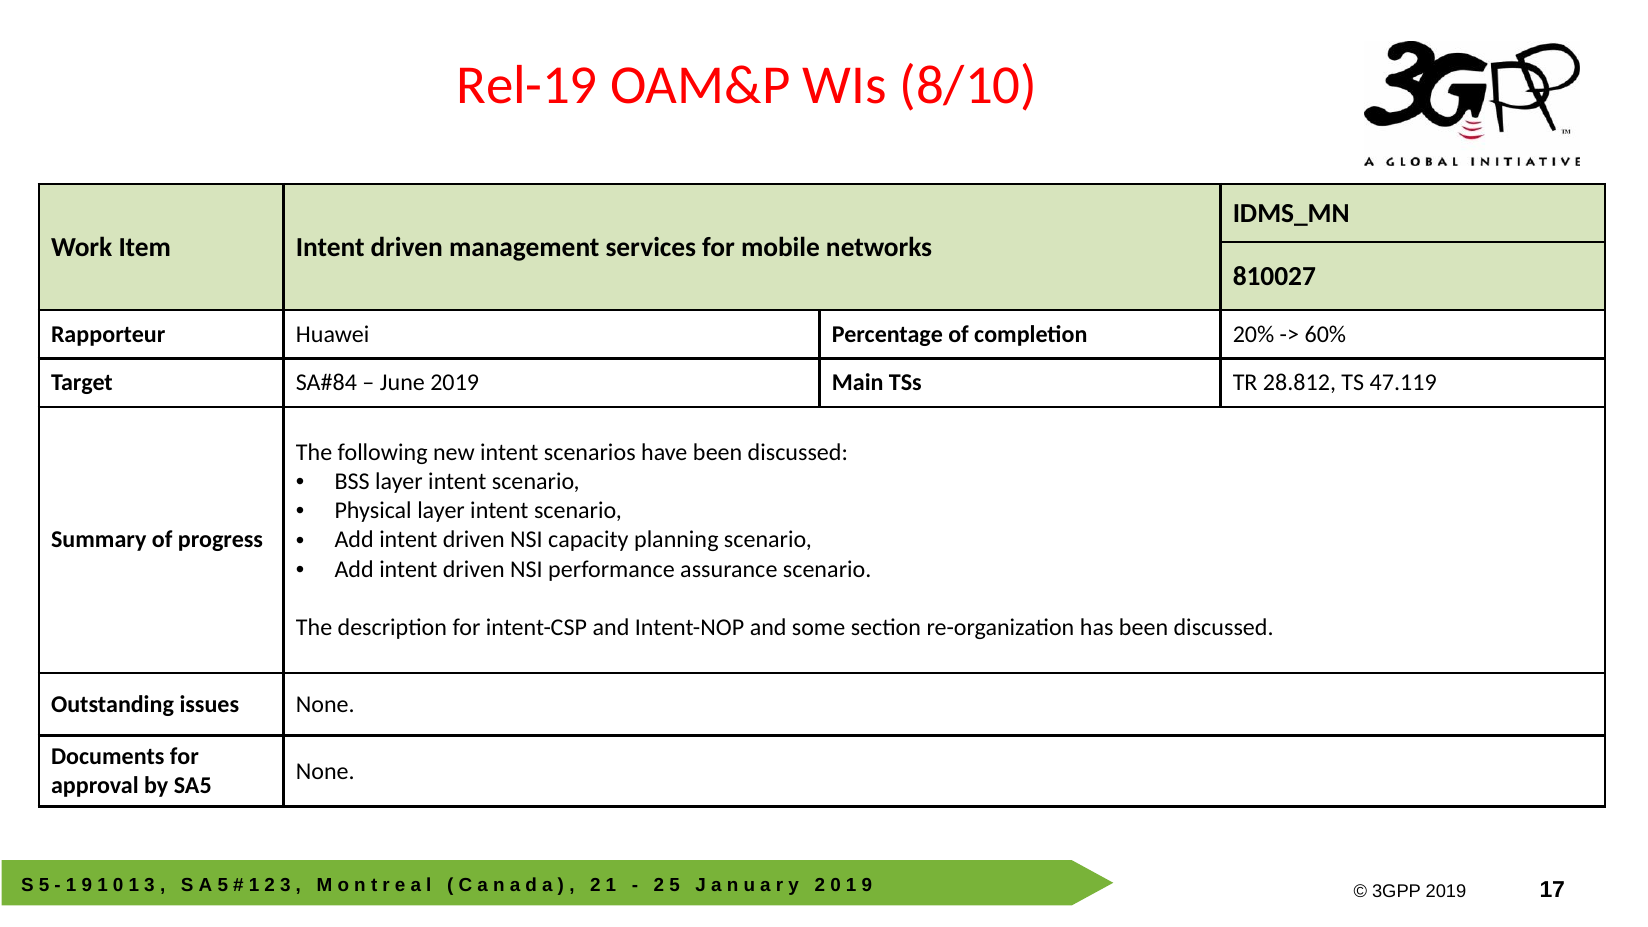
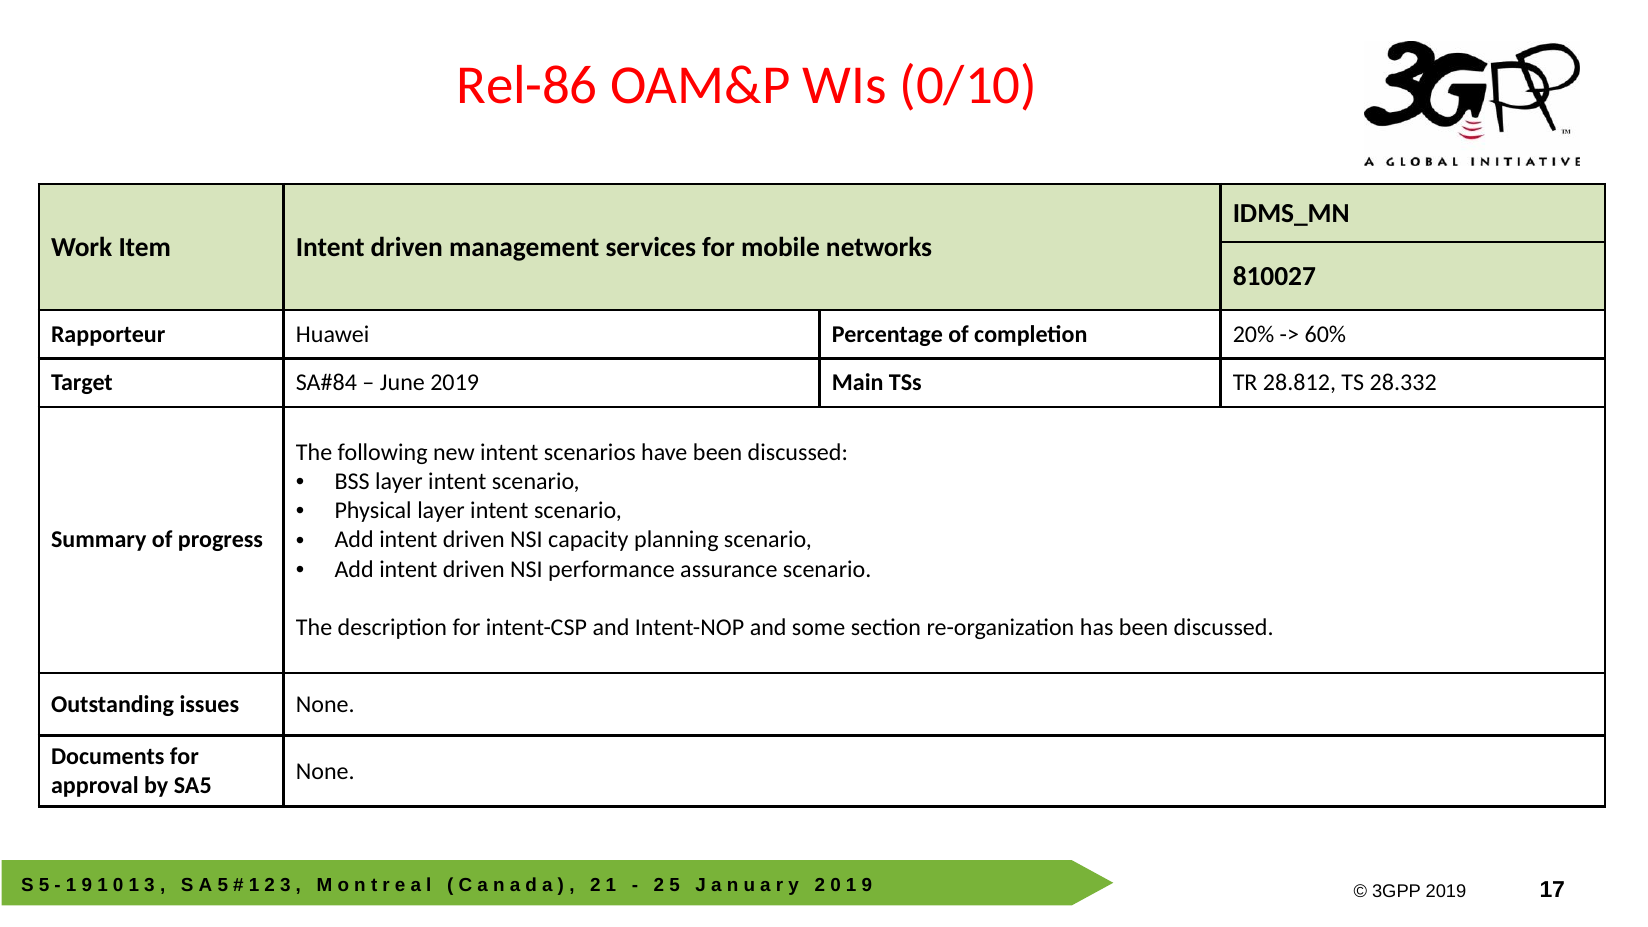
Rel-19: Rel-19 -> Rel-86 (527, 85)
8/10: 8/10 -> 0/10 (968, 85)
47.119: 47.119 -> 28.332 (1403, 383)
